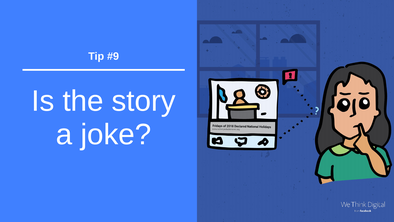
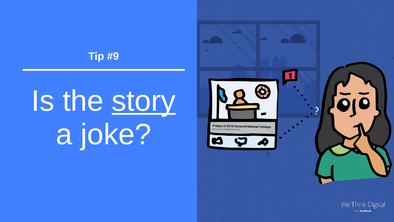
story underline: none -> present (144, 101)
